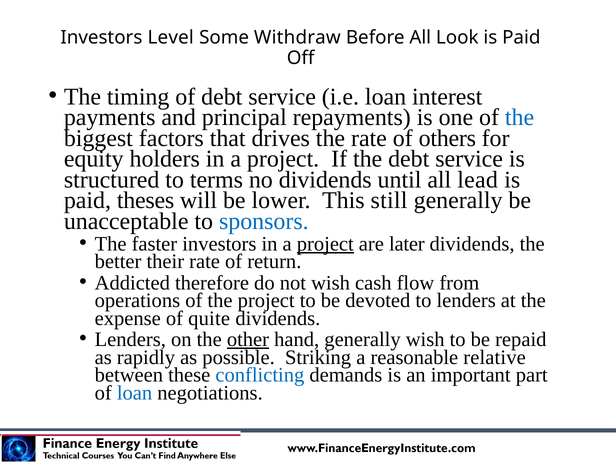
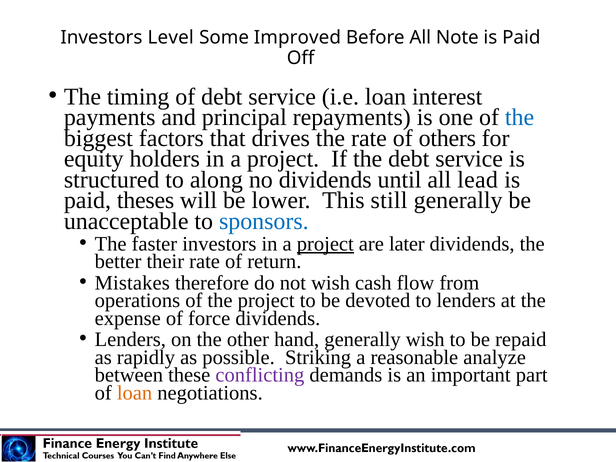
Withdraw: Withdraw -> Improved (297, 38)
Look: Look -> Note (457, 38)
terms: terms -> along (216, 180)
Addicted: Addicted -> Mistakes (132, 283)
quite: quite -> force (209, 318)
other underline: present -> none (248, 340)
relative: relative -> analyze (495, 357)
conflicting colour: blue -> purple (260, 375)
loan colour: blue -> orange (135, 393)
